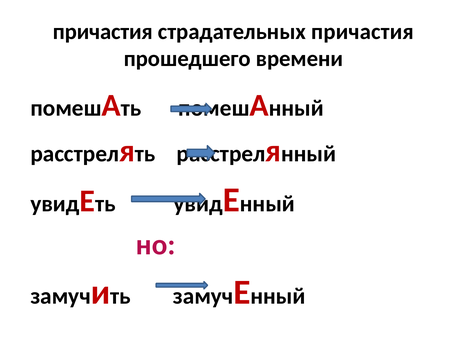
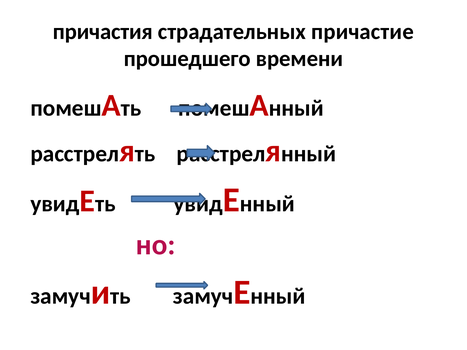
страдательных причастия: причастия -> причастие (362, 32)
